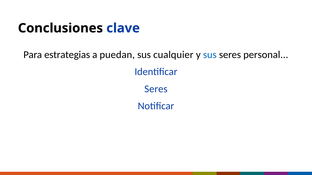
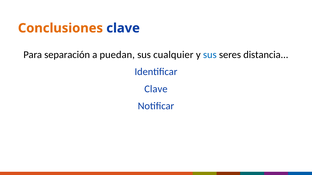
Conclusiones colour: black -> orange (60, 28)
estrategias: estrategias -> separación (67, 55)
personal: personal -> distancia (266, 55)
Seres: Seres -> Clave (156, 89)
